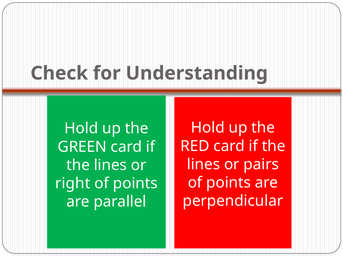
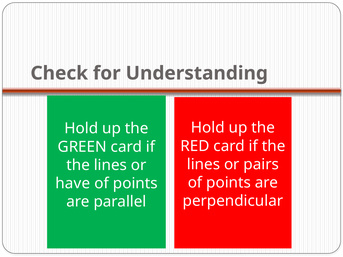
right: right -> have (73, 184)
